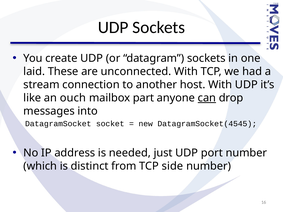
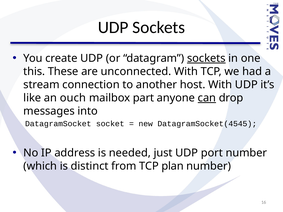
sockets underline: none -> present (206, 58)
laid: laid -> this (34, 72)
side: side -> plan (173, 166)
